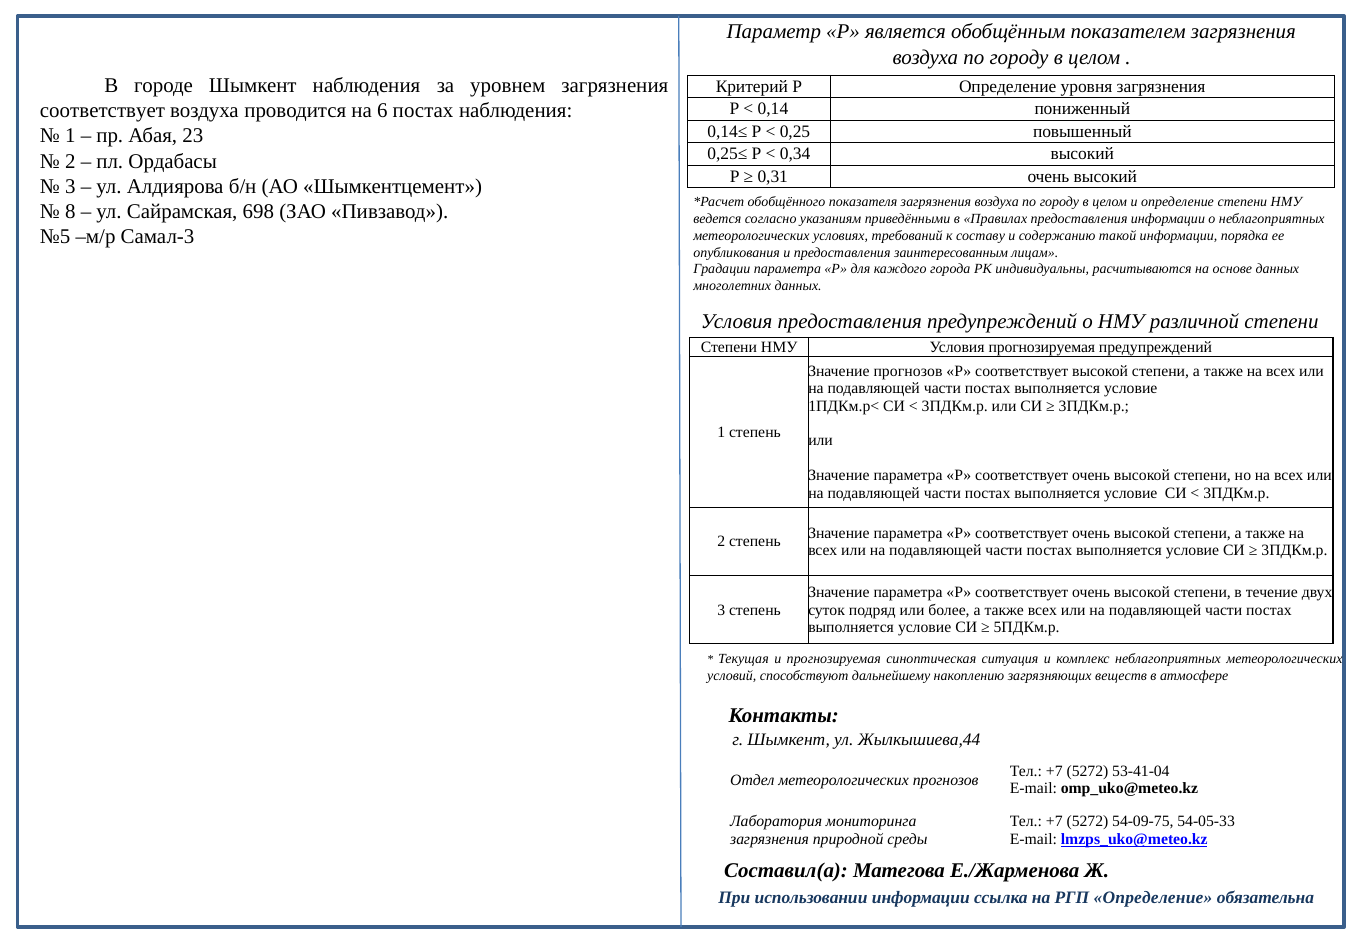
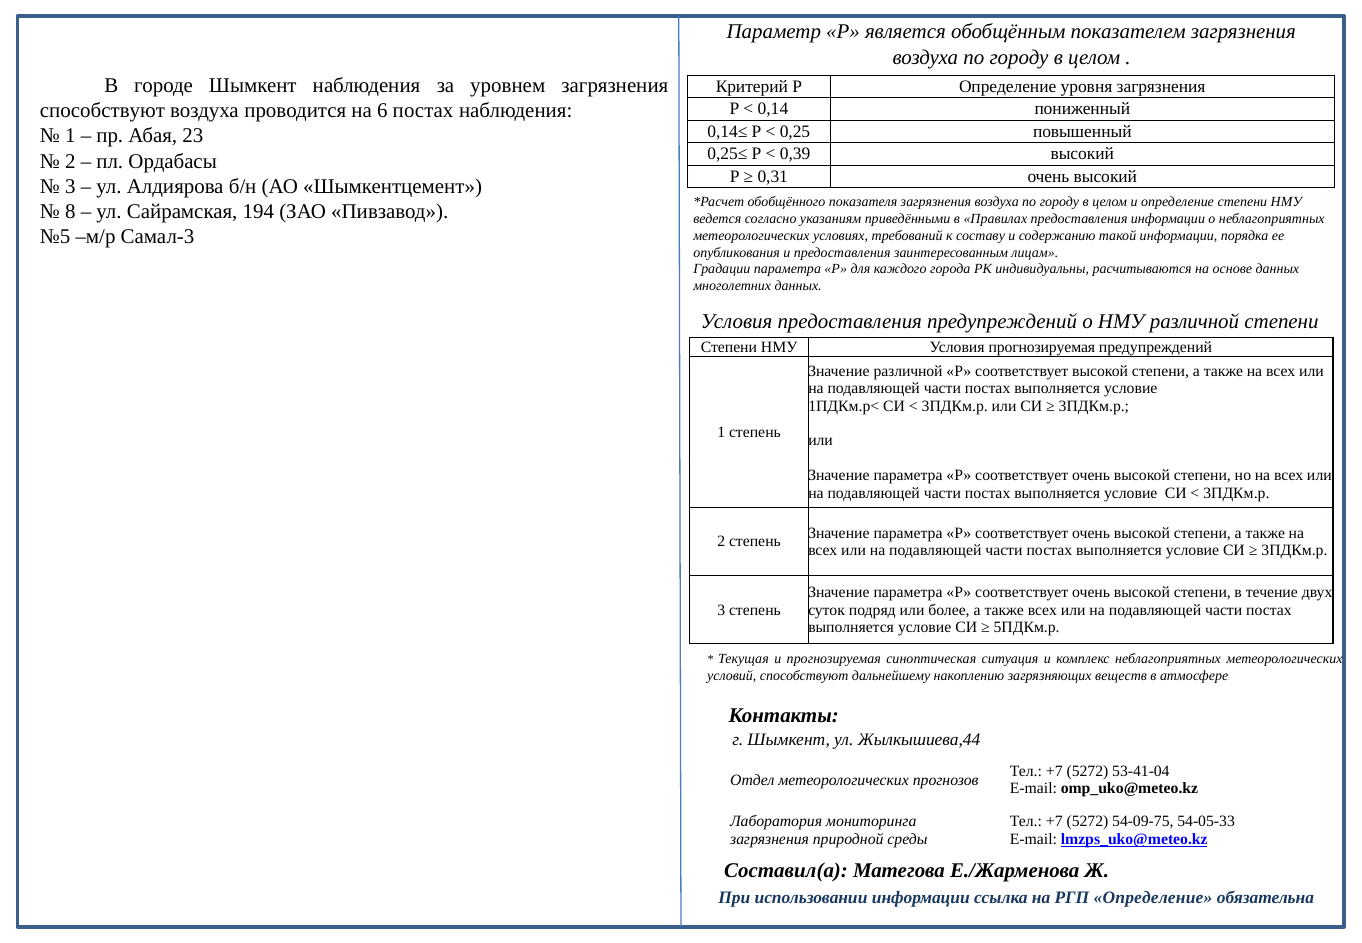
соответствует: соответствует -> способствуют (102, 111)
0,34: 0,34 -> 0,39 (795, 154)
698: 698 -> 194 (258, 211)
Значение прогнозов: прогнозов -> различной (908, 371)
